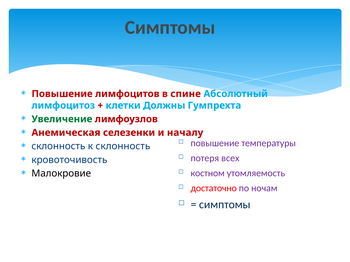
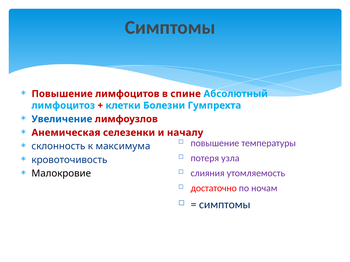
Должны: Должны -> Болезни (164, 106)
Увеличение colour: green -> blue (62, 119)
к склонность: склонность -> максимума (123, 147)
всех: всех -> узла (230, 158)
костном: костном -> слияния (208, 174)
